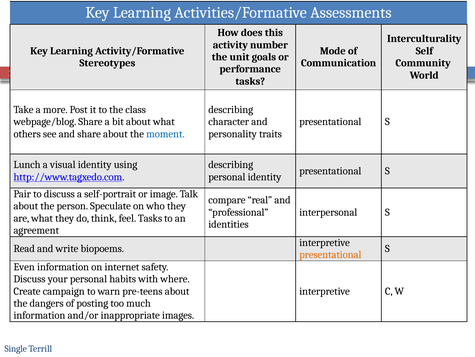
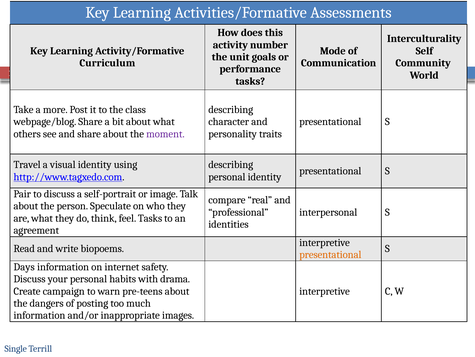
Stereotypes: Stereotypes -> Curriculum (107, 63)
moment colour: blue -> purple (165, 134)
Lunch: Lunch -> Travel (27, 164)
Even: Even -> Days (24, 266)
where: where -> drama (175, 278)
